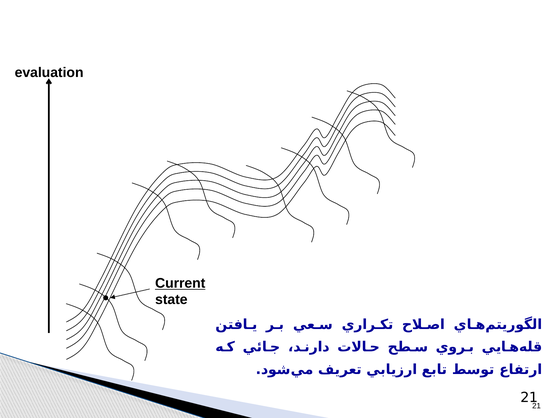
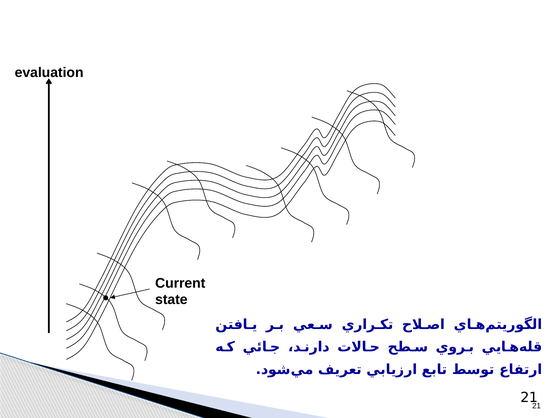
Current underline: present -> none (180, 283)
